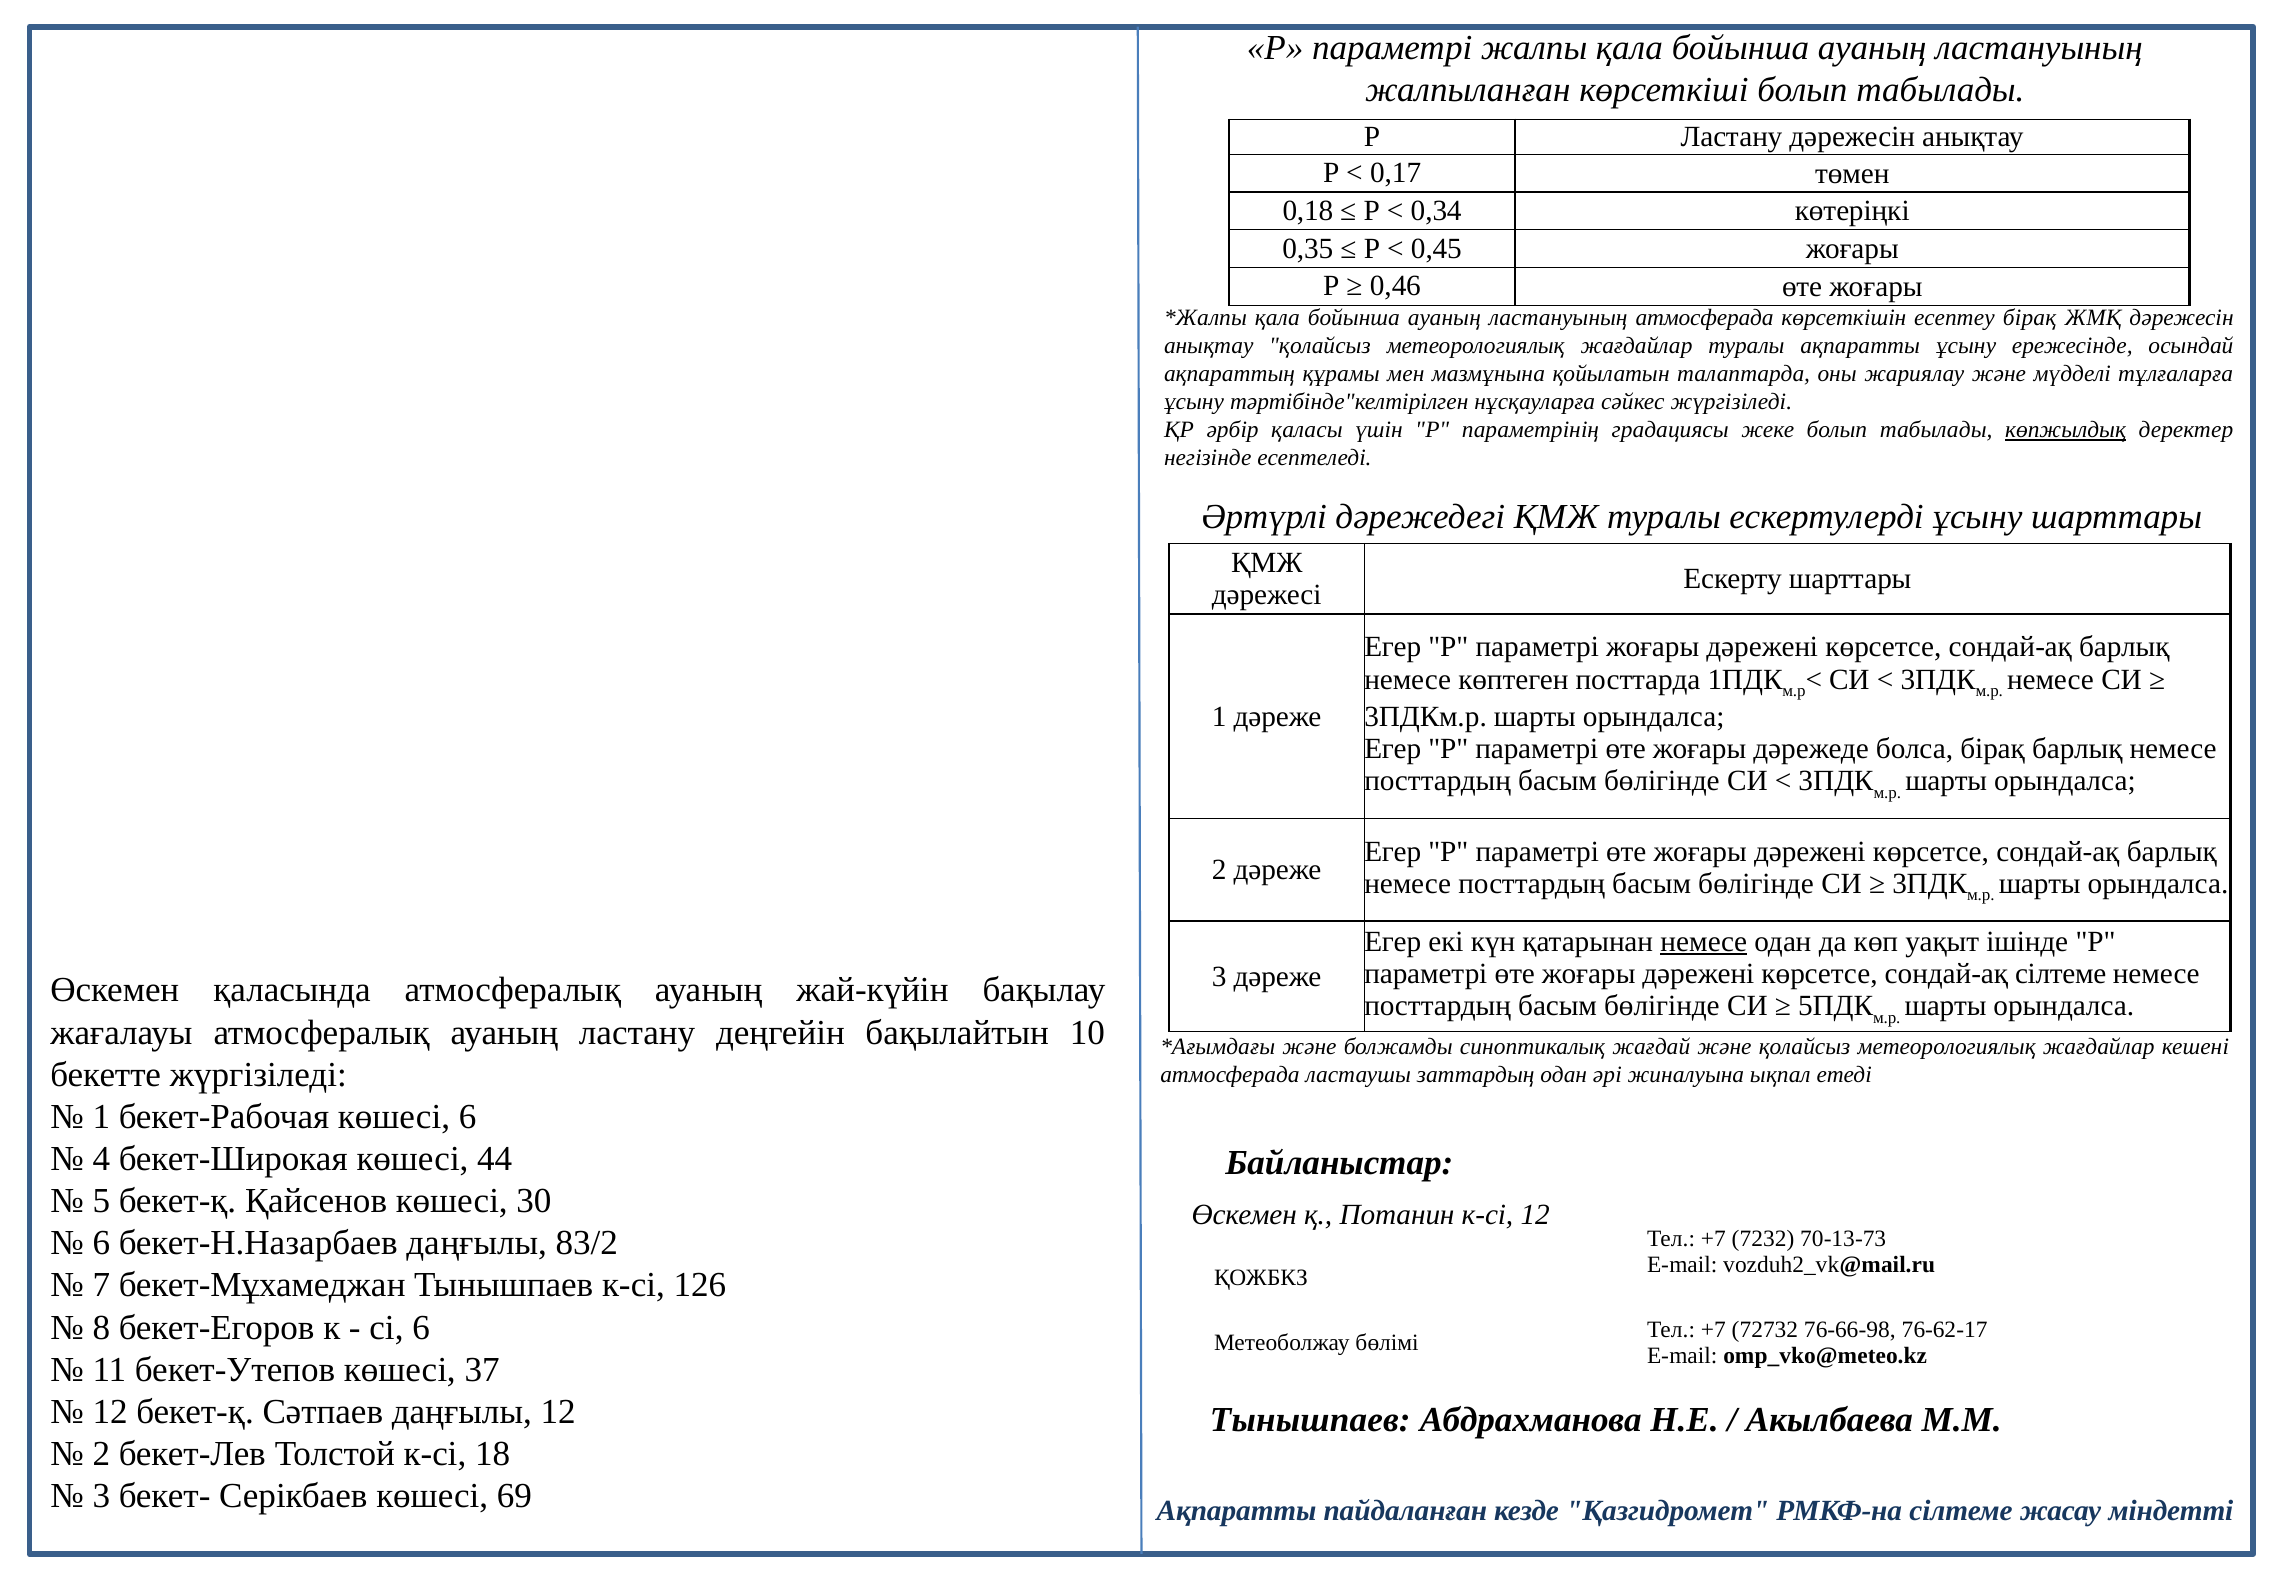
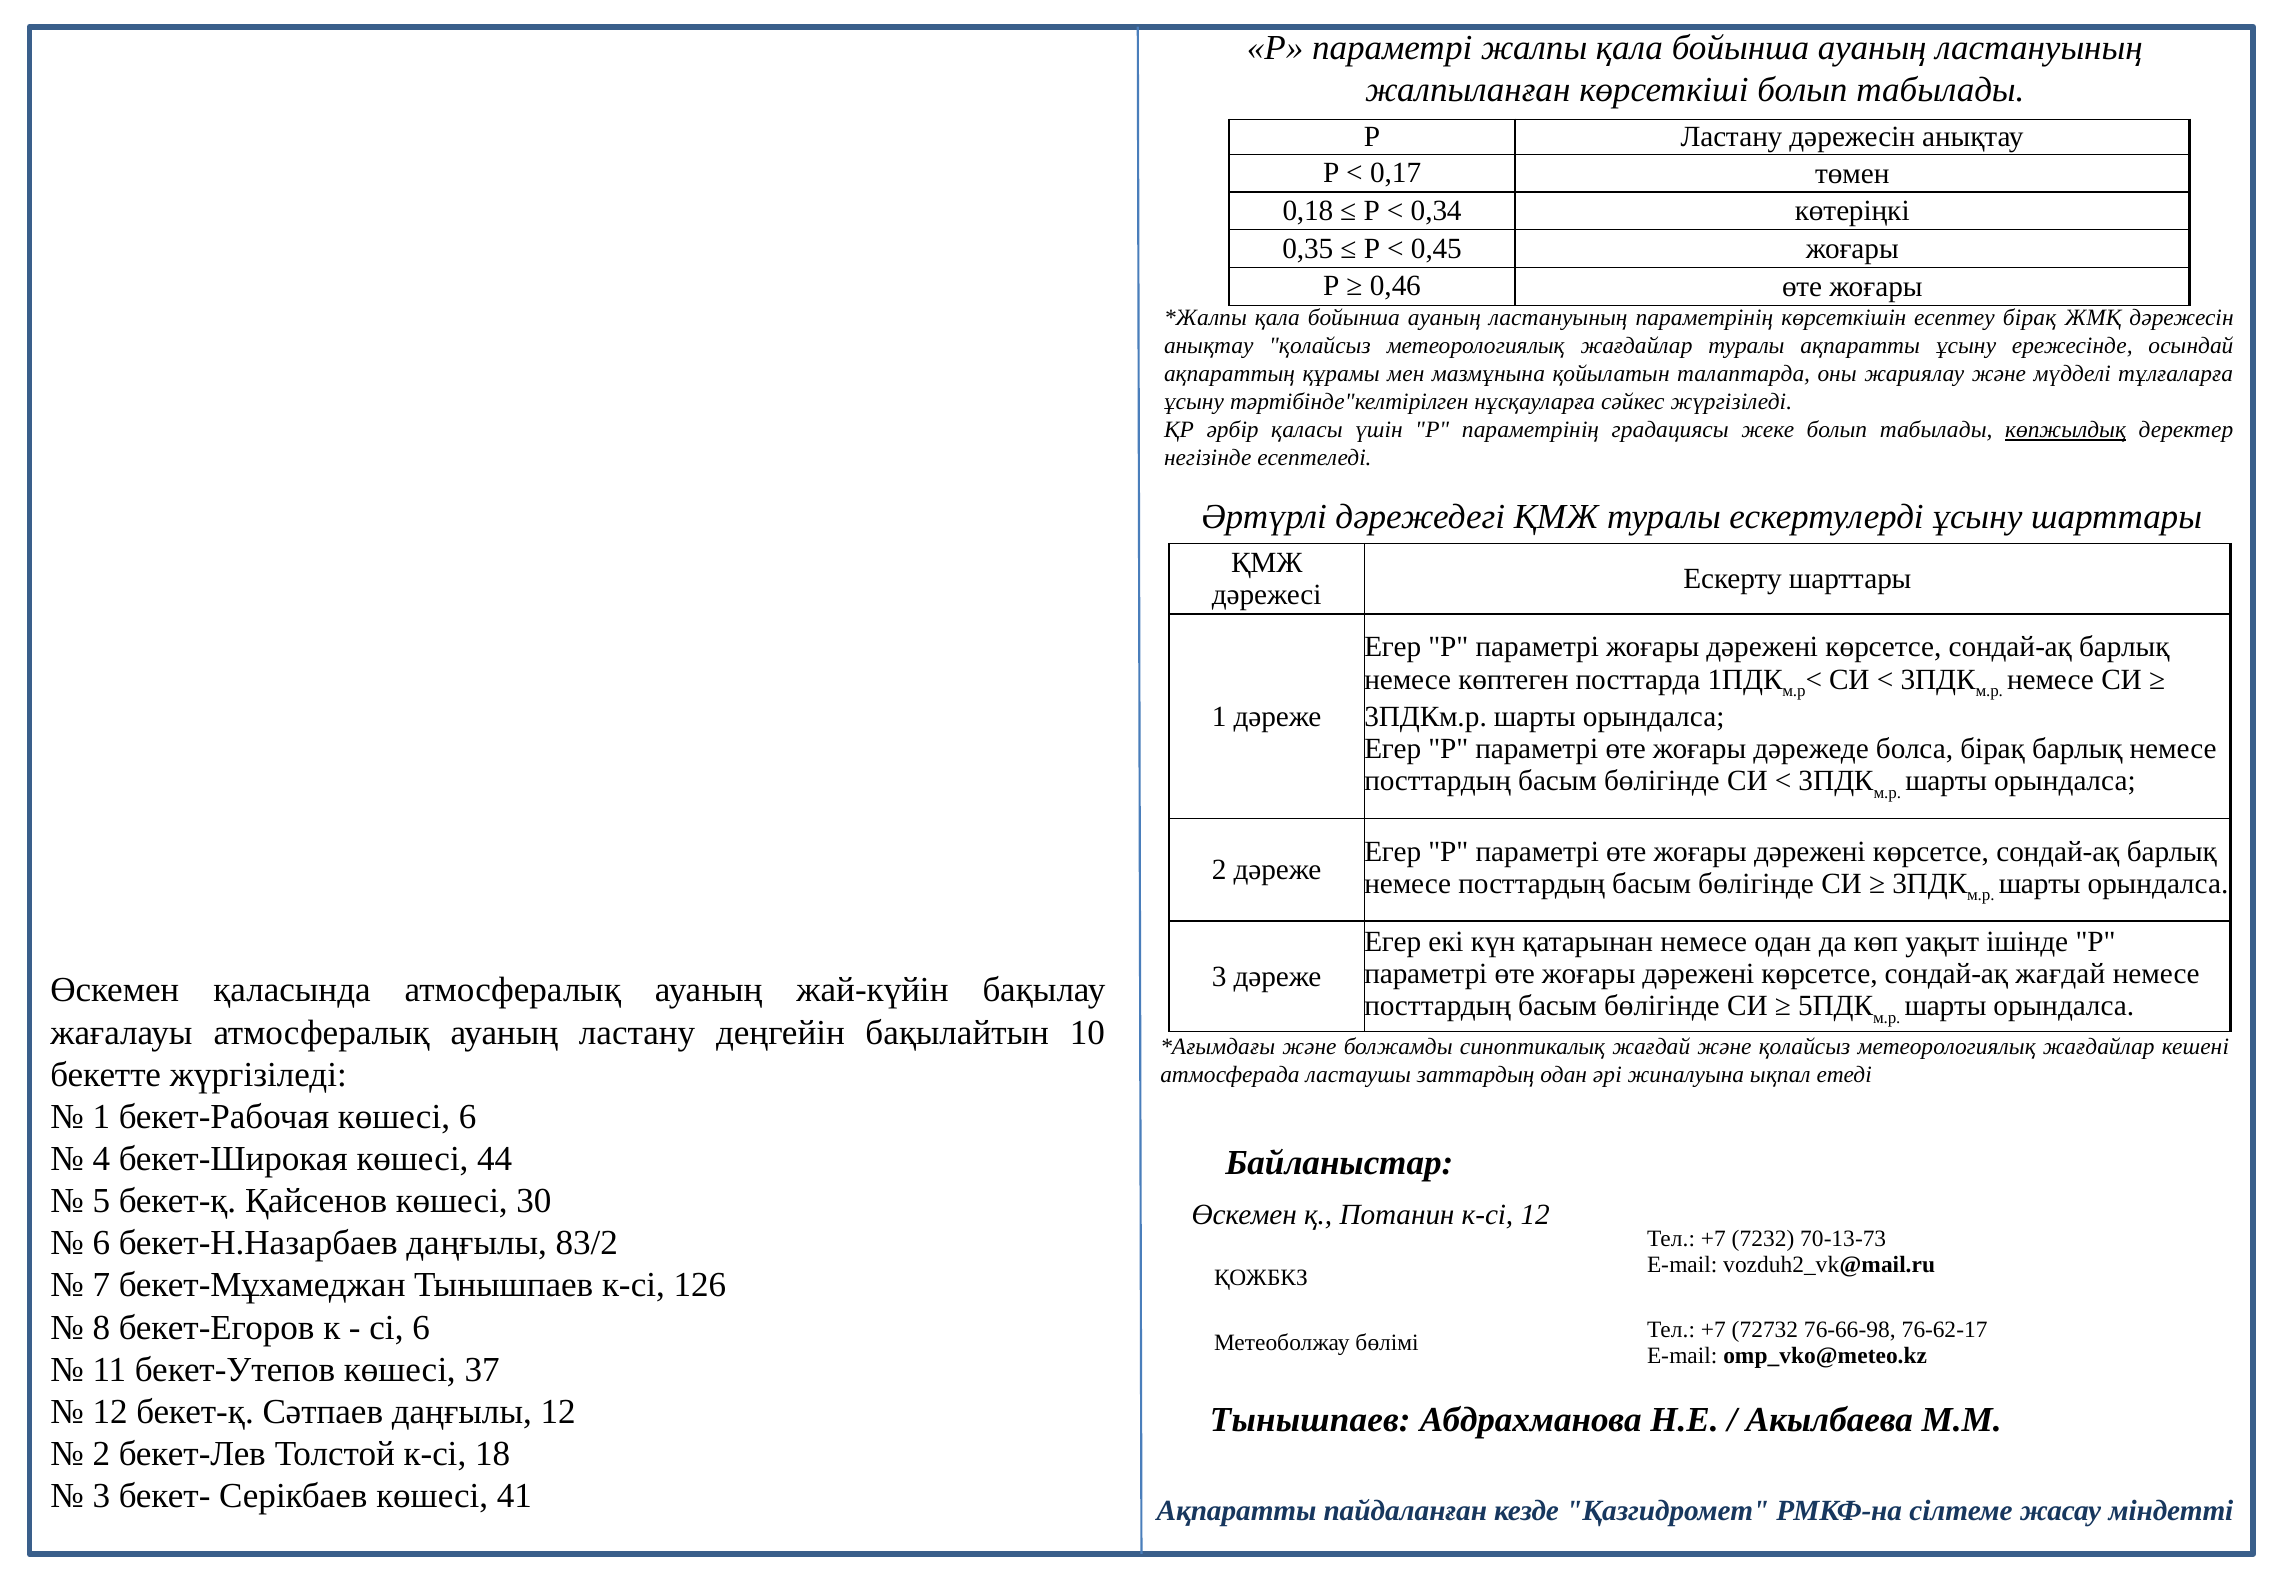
ластануының атмосферада: атмосферада -> параметрінің (1704, 318)
немесе underline: present -> none (1704, 941)
сондай-ақ сілтеме: сілтеме -> жағдай (2060, 974)
69: 69 -> 41 (514, 1496)
